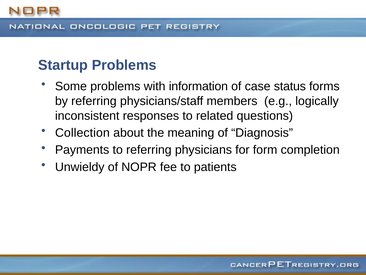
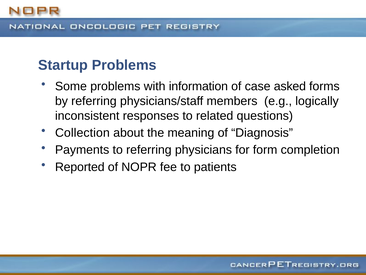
status: status -> asked (290, 86)
Unwieldy: Unwieldy -> Reported (80, 167)
